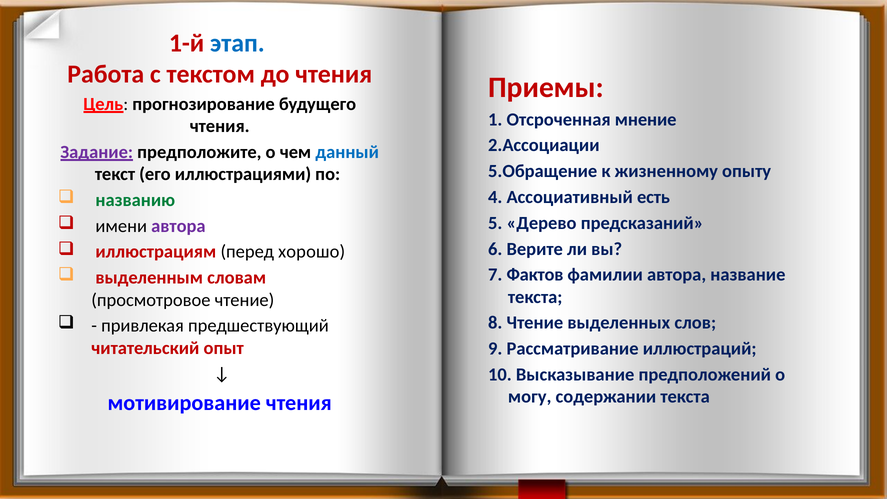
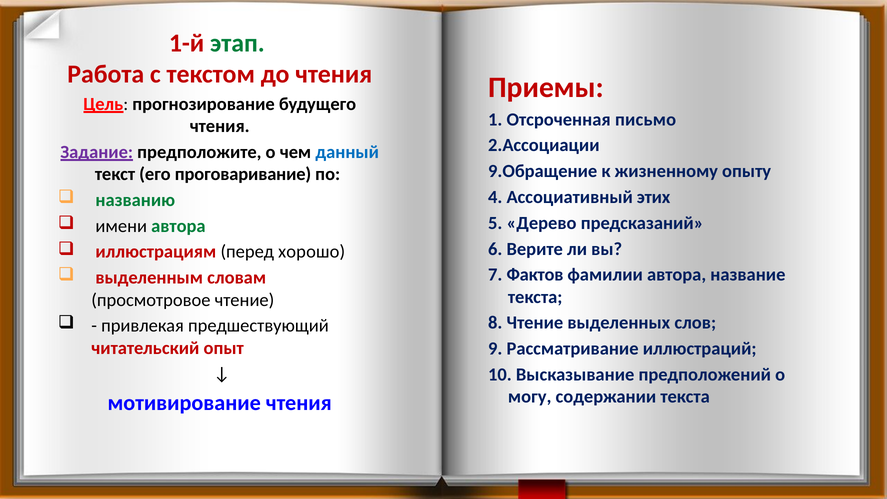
этап colour: blue -> green (237, 43)
мнение: мнение -> письмо (646, 119)
5.Обращение: 5.Обращение -> 9.Обращение (543, 171)
иллюстрациями: иллюстрациями -> проговаривание (243, 174)
есть: есть -> этих (654, 197)
автора colour: purple -> green (178, 226)
